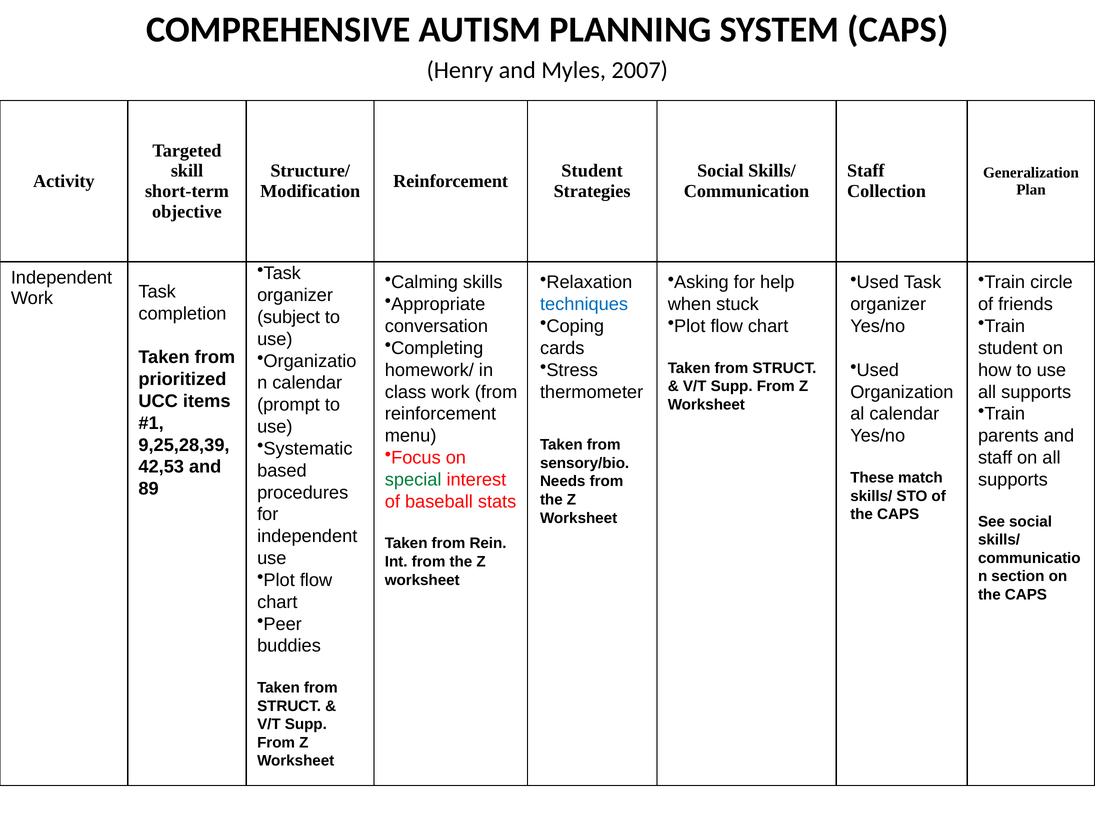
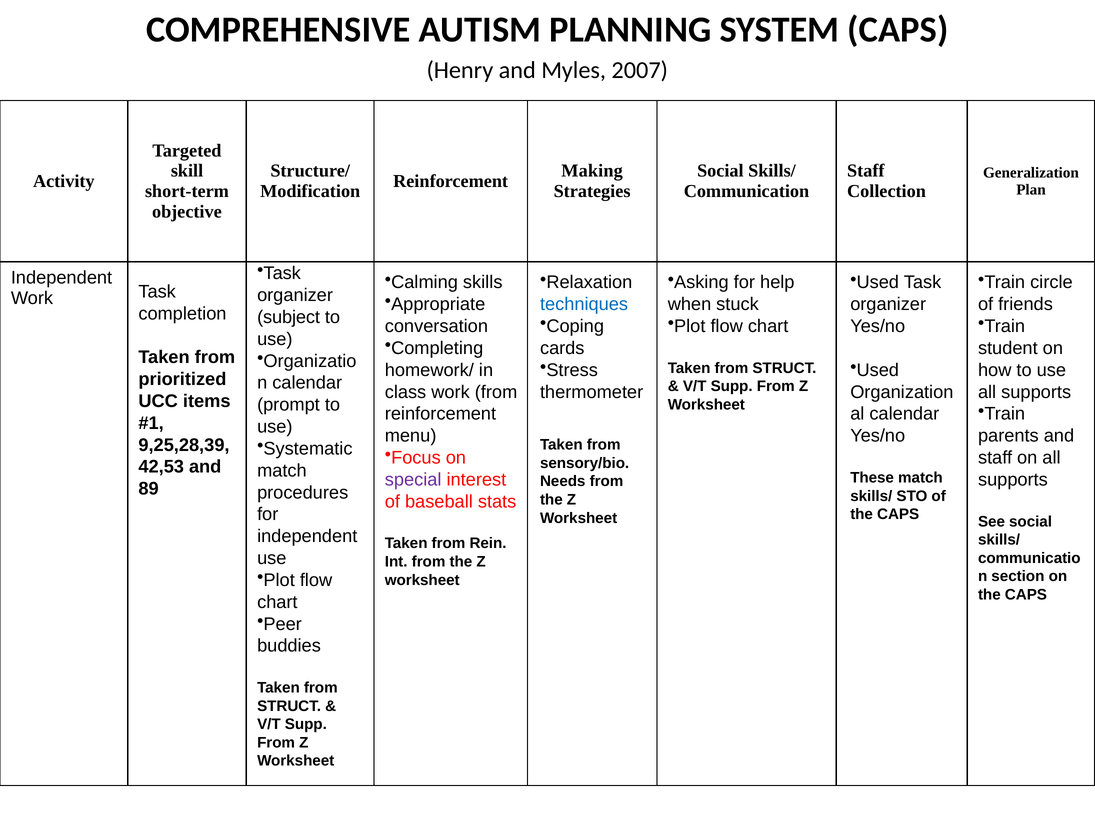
Student: Student -> Making (592, 171)
based: based -> match (282, 470)
special colour: green -> purple (413, 479)
